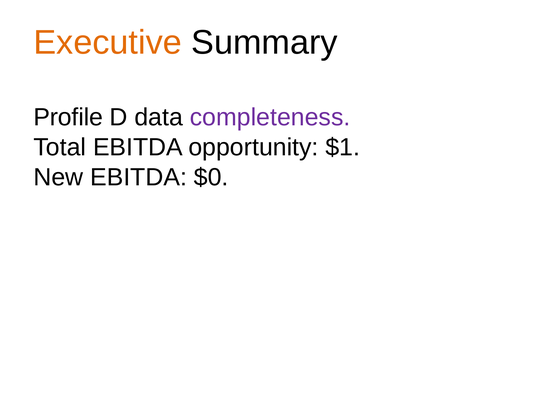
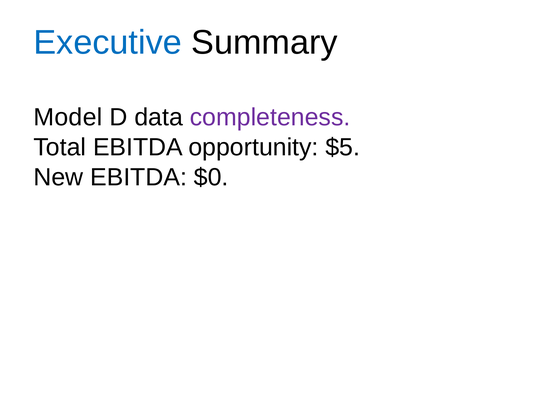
Executive colour: orange -> blue (108, 43)
Profile: Profile -> Model (68, 117)
$1: $1 -> $5 (343, 147)
